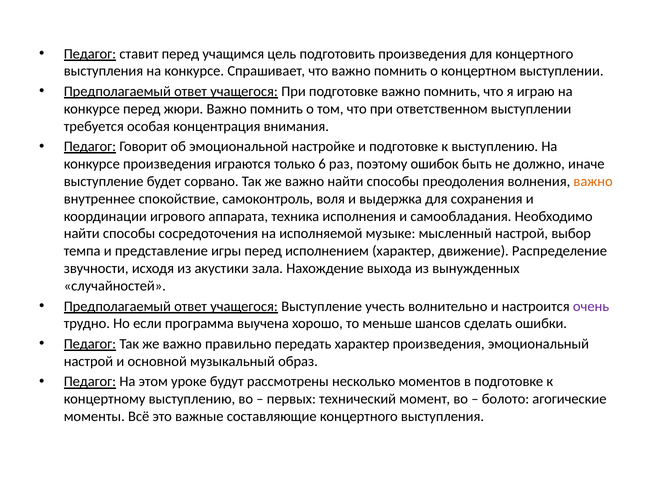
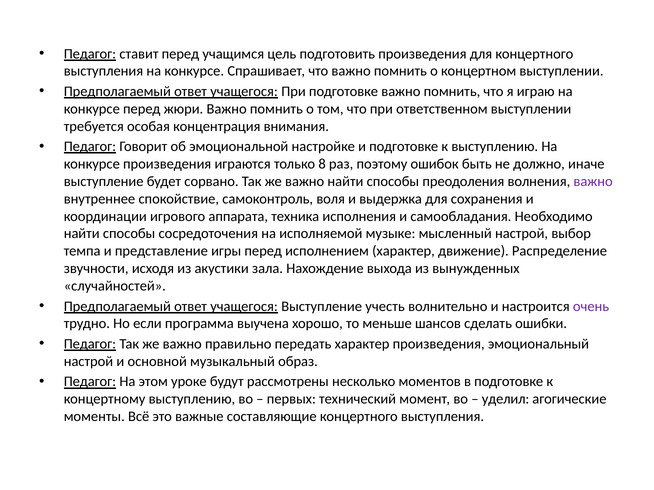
6: 6 -> 8 (322, 164)
важно colour: orange -> purple (593, 182)
болото: болото -> уделил (506, 400)
